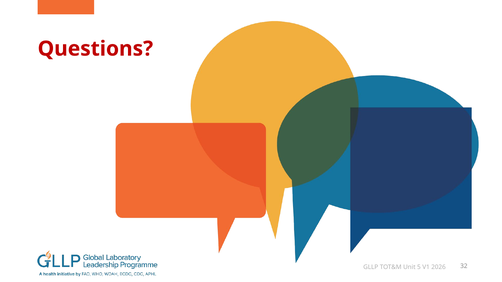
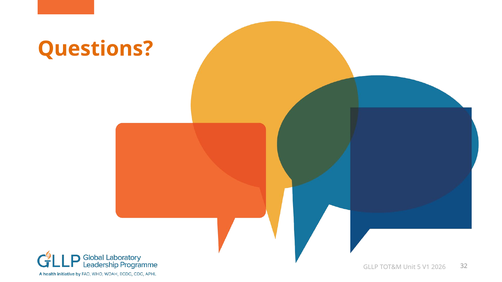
Questions colour: red -> orange (95, 49)
